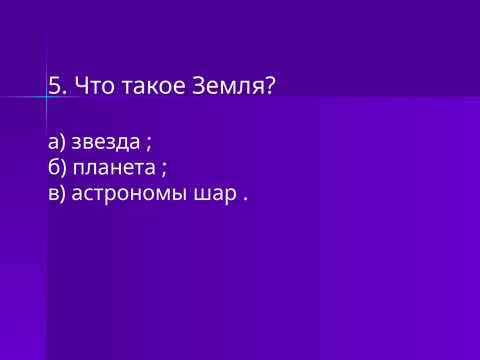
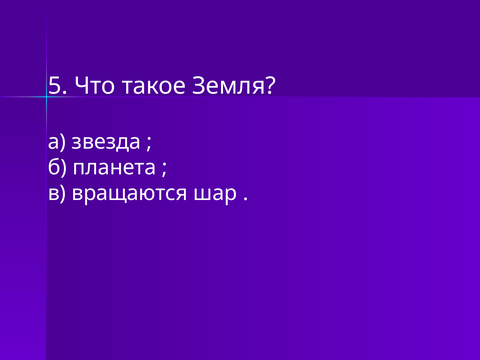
астрономы: астрономы -> вращаются (130, 193)
